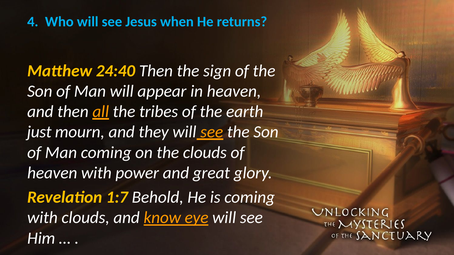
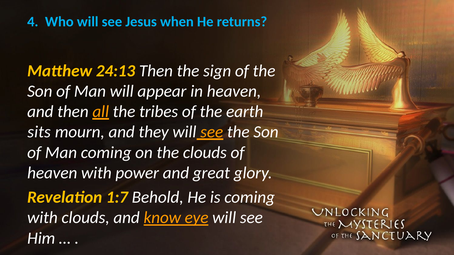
24:40: 24:40 -> 24:13 (116, 71)
just: just -> sits (39, 132)
